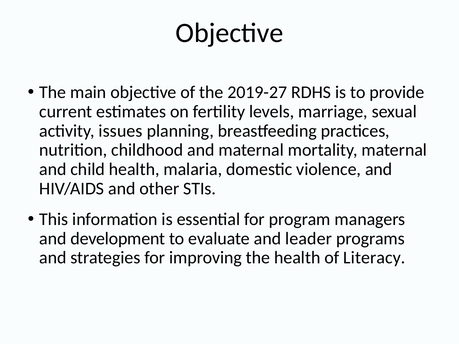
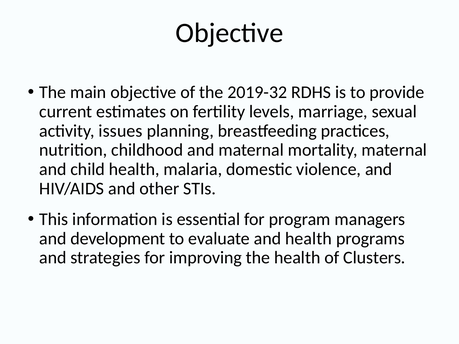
2019-27: 2019-27 -> 2019-32 (257, 92)
and leader: leader -> health (309, 239)
Literacy: Literacy -> Clusters (374, 258)
